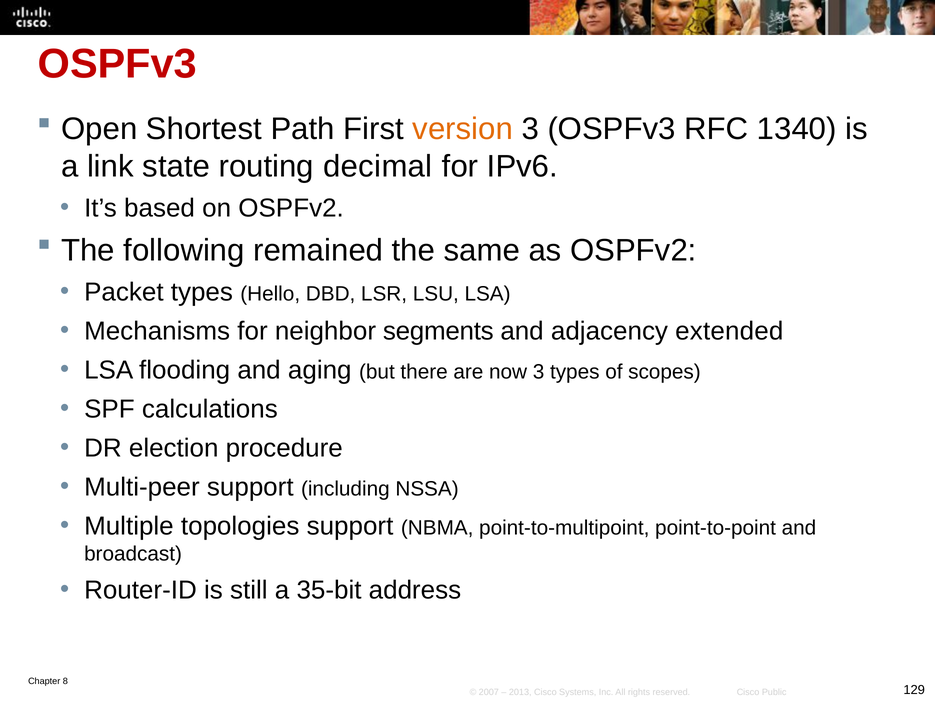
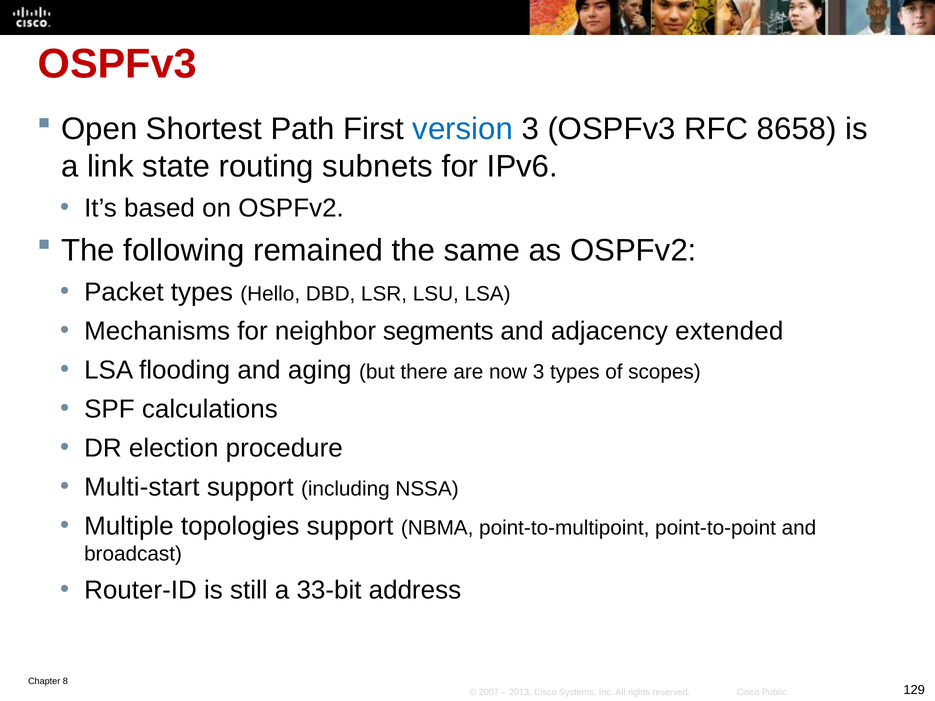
version colour: orange -> blue (463, 129)
1340: 1340 -> 8658 (797, 129)
decimal: decimal -> subnets (378, 166)
Multi-peer: Multi-peer -> Multi-start (142, 487)
35-bit: 35-bit -> 33-bit (329, 590)
